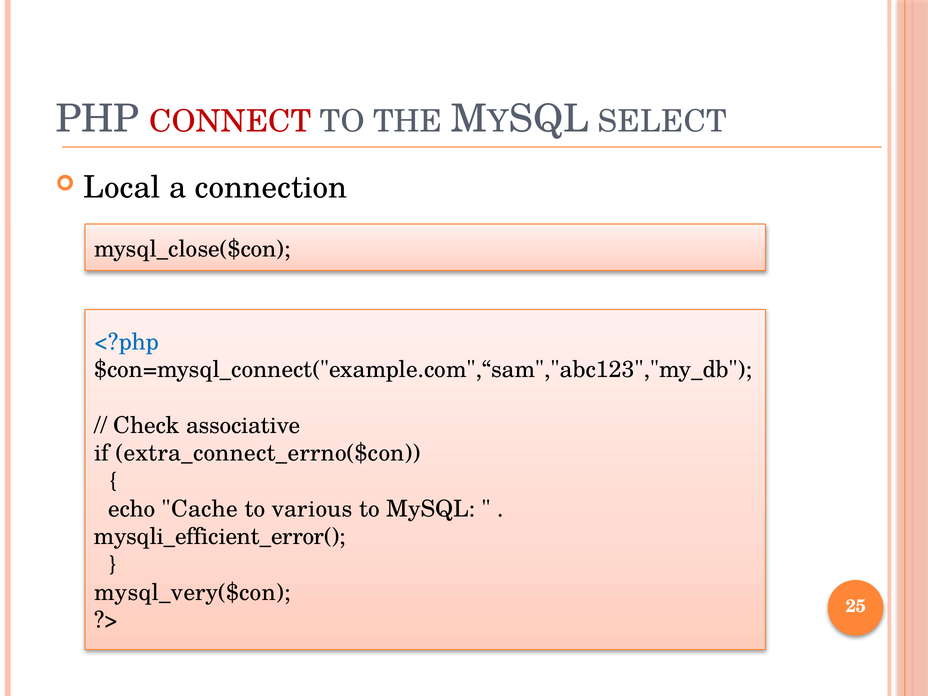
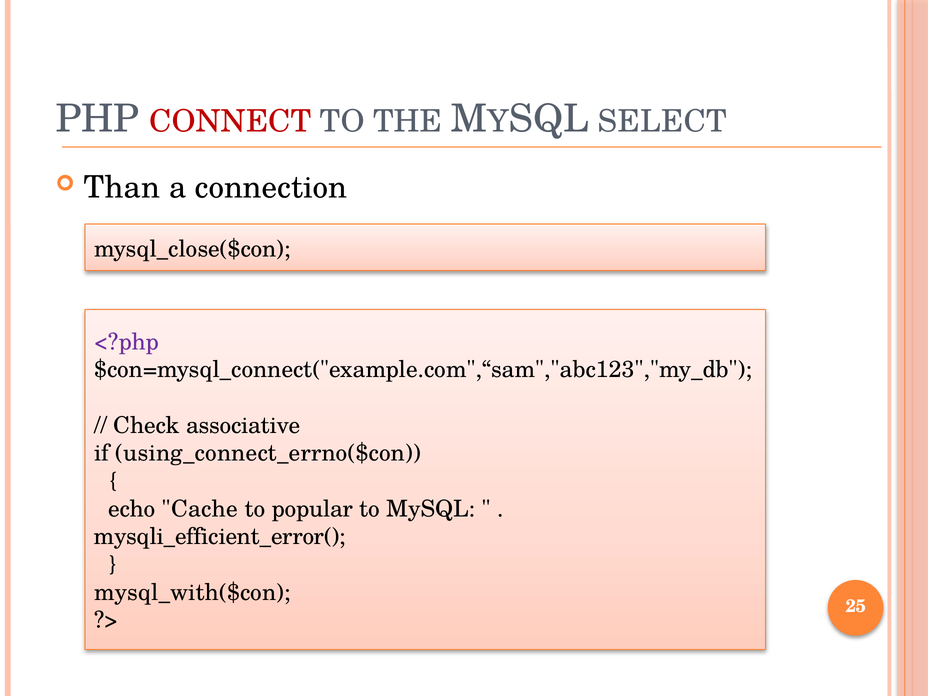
Local: Local -> Than (122, 188)
<?php colour: blue -> purple (127, 342)
extra_connect_errno($con: extra_connect_errno($con -> using_connect_errno($con (268, 453)
various: various -> popular (312, 509)
mysql_very($con: mysql_very($con -> mysql_with($con (192, 592)
